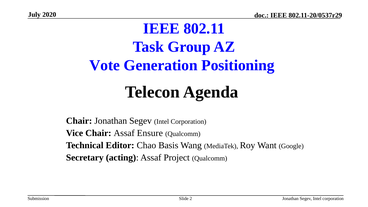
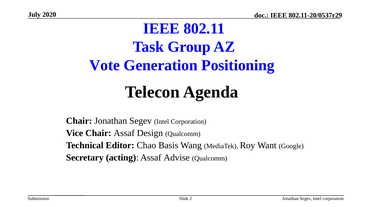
Ensure: Ensure -> Design (150, 133)
Project: Project -> Advise (177, 158)
